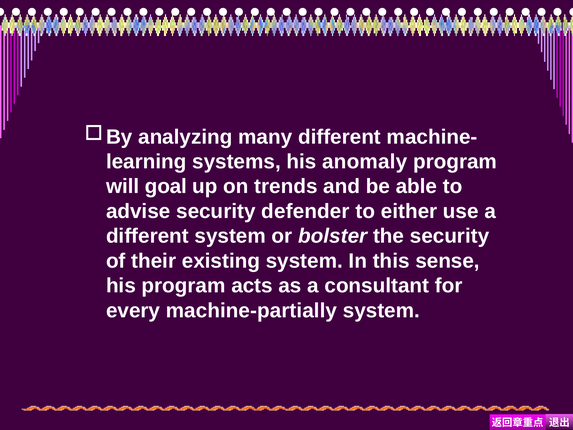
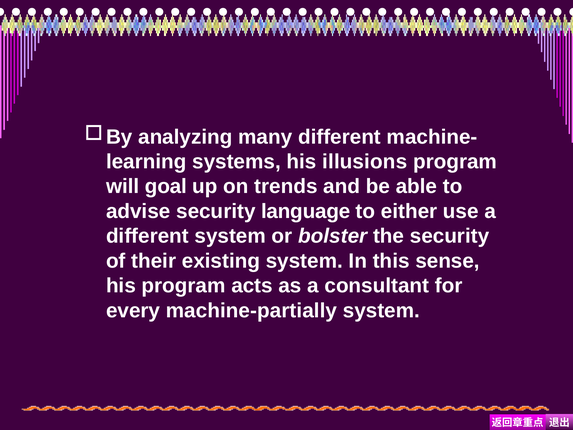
anomaly: anomaly -> illusions (365, 162)
defender: defender -> language (306, 211)
